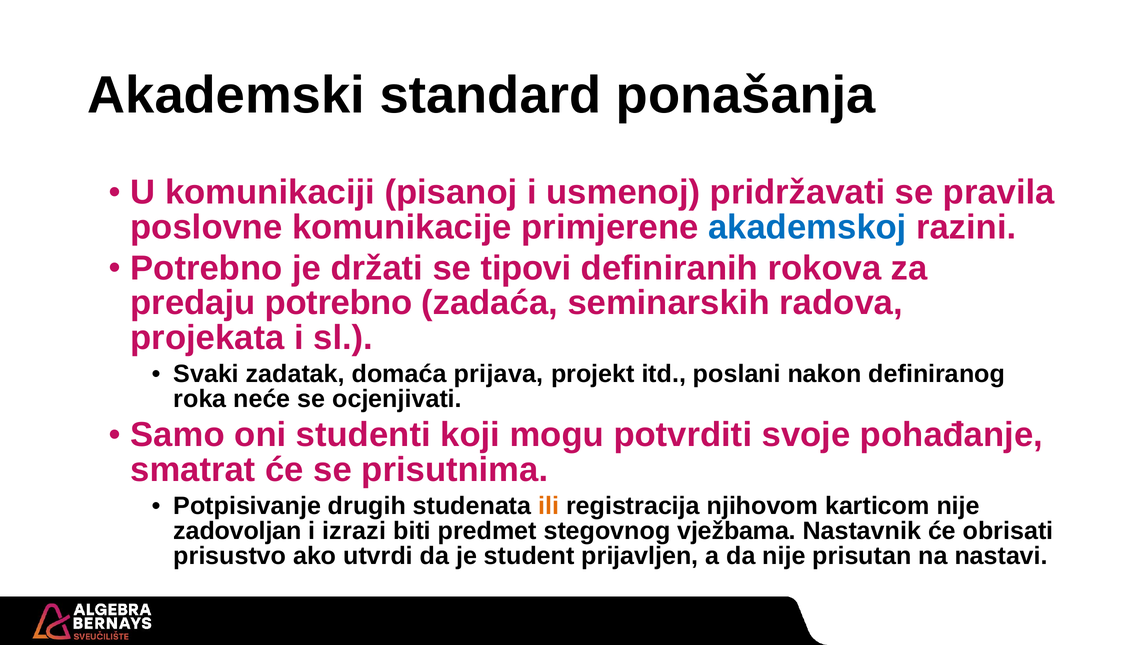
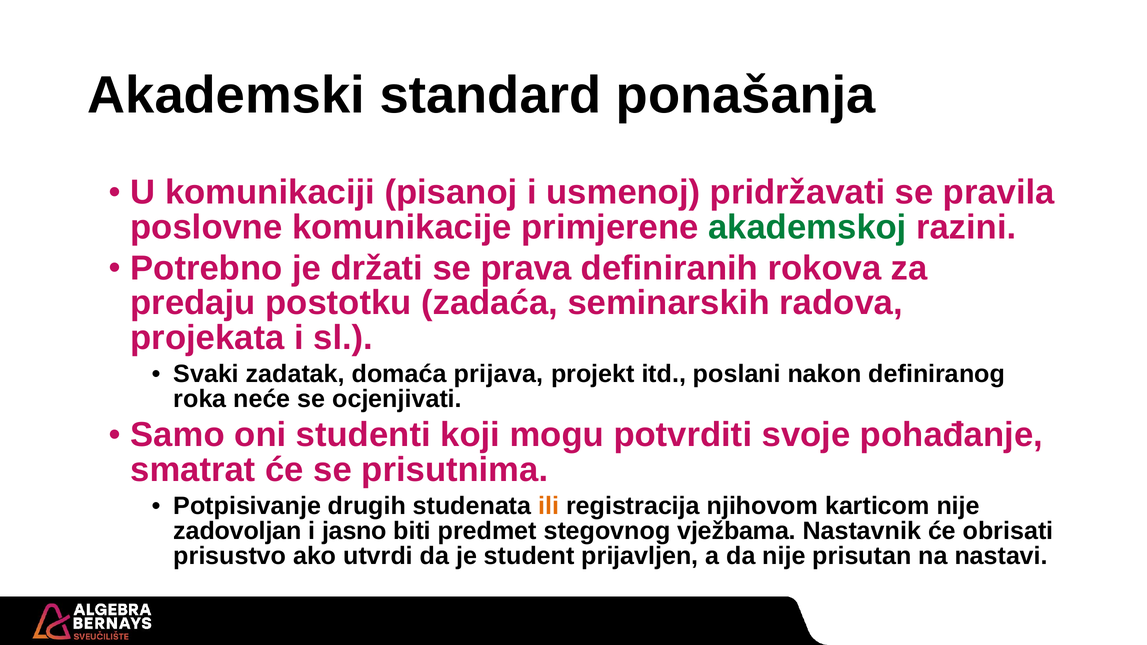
akademskoj colour: blue -> green (807, 227)
tipovi: tipovi -> prava (526, 268)
predaju potrebno: potrebno -> postotku (338, 303)
izrazi: izrazi -> jasno (354, 531)
